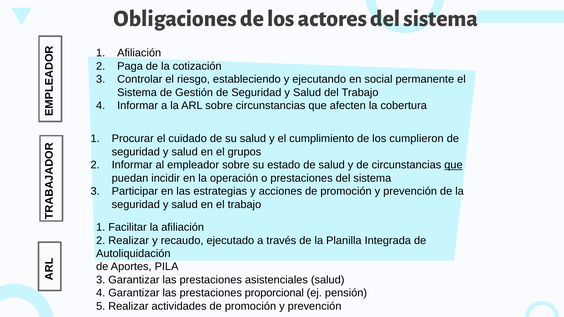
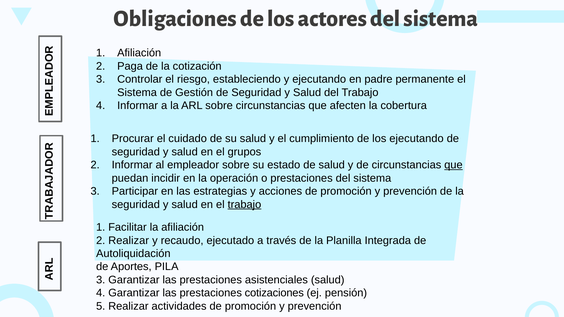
social: social -> padre (378, 79)
los cumplieron: cumplieron -> ejecutando (417, 139)
trabajo underline: none -> present (244, 205)
proporcional: proporcional -> cotizaciones (274, 293)
